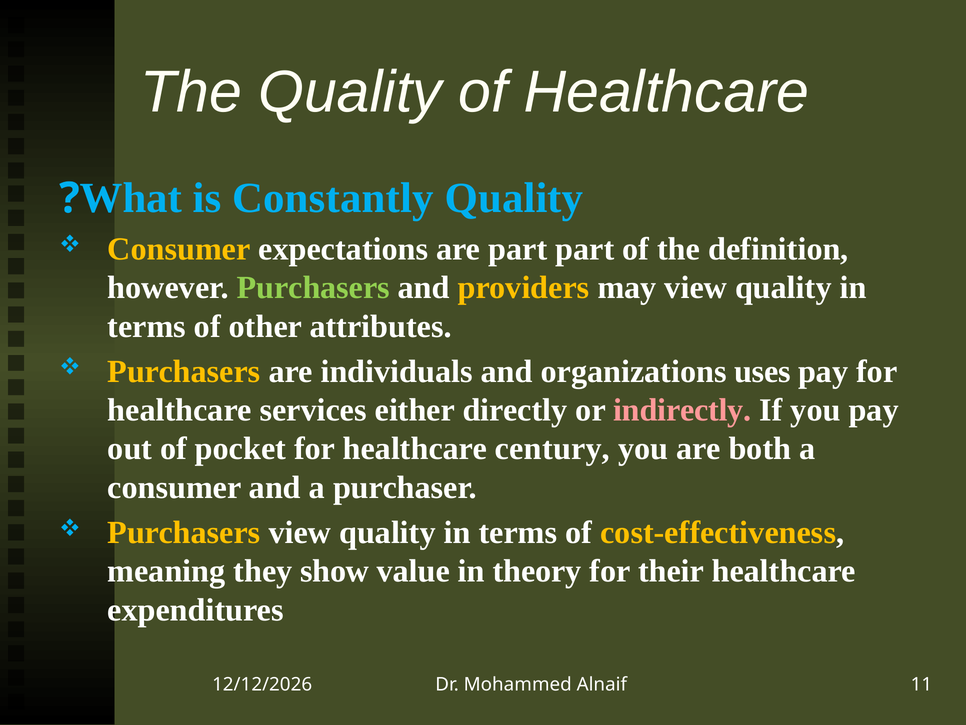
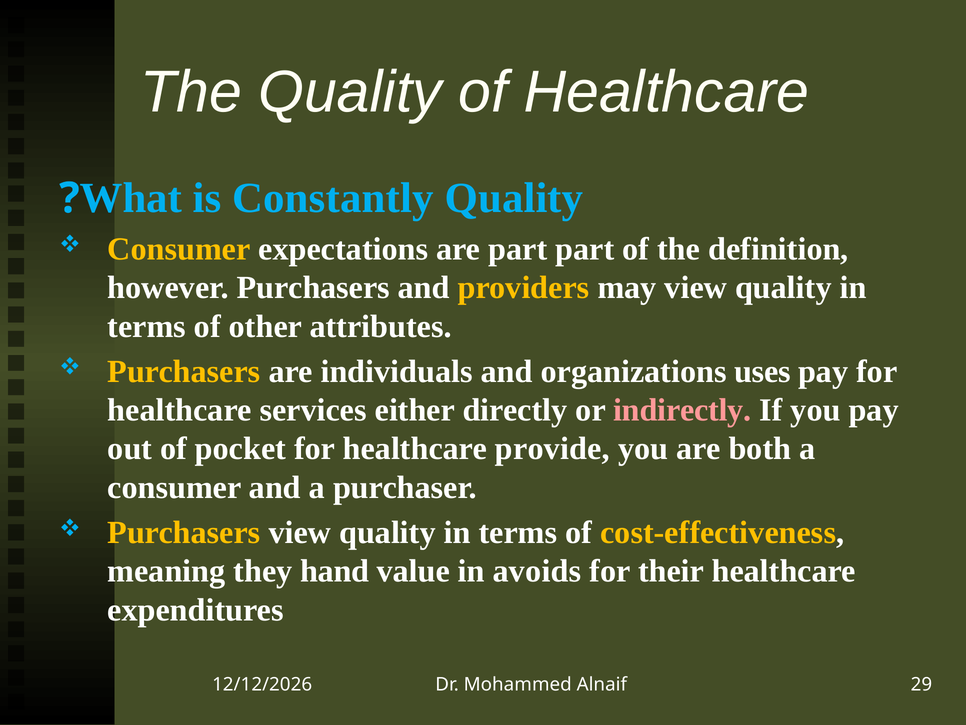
Purchasers colour: light green -> white (313, 287)
century: century -> provide (552, 448)
show: show -> hand (335, 571)
theory: theory -> avoids (537, 571)
11: 11 -> 29 (921, 684)
